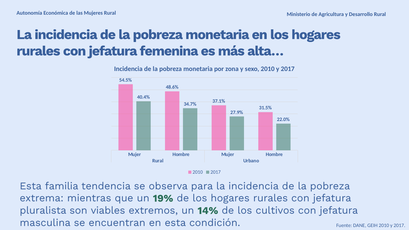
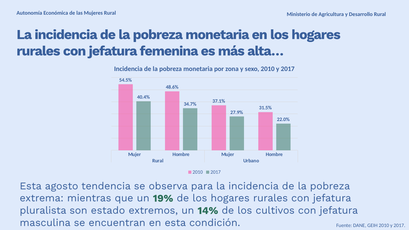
familia: familia -> agosto (62, 186)
viables: viables -> estado (108, 211)
